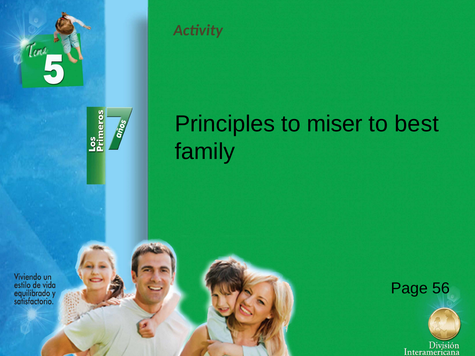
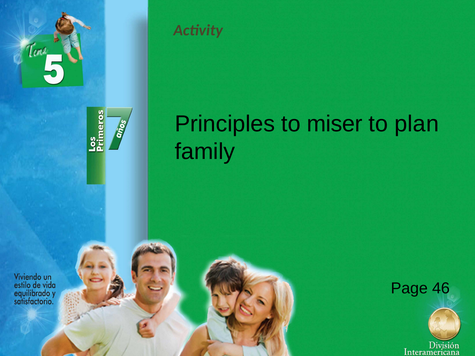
best: best -> plan (417, 124)
56: 56 -> 46 (441, 288)
